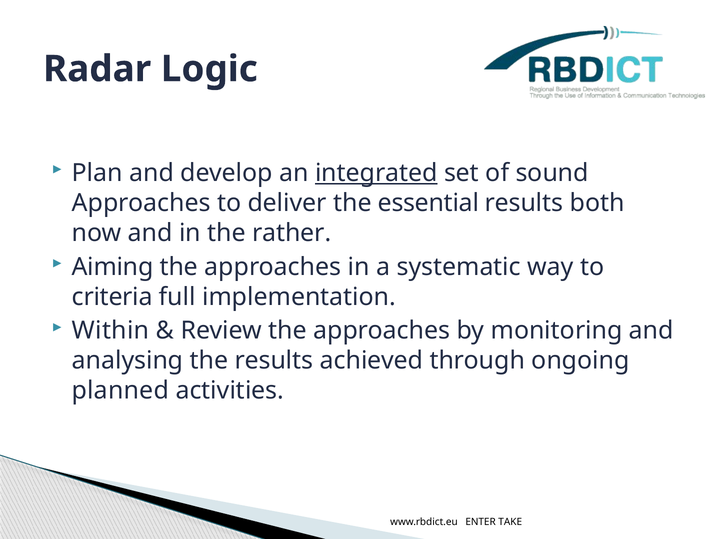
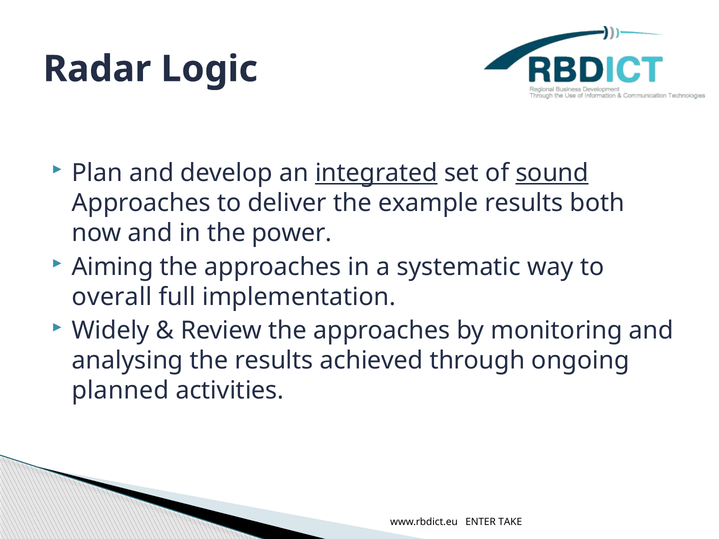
sound underline: none -> present (552, 173)
essential: essential -> example (428, 203)
rather: rather -> power (292, 233)
criteria: criteria -> overall (112, 297)
Within: Within -> Widely (111, 331)
